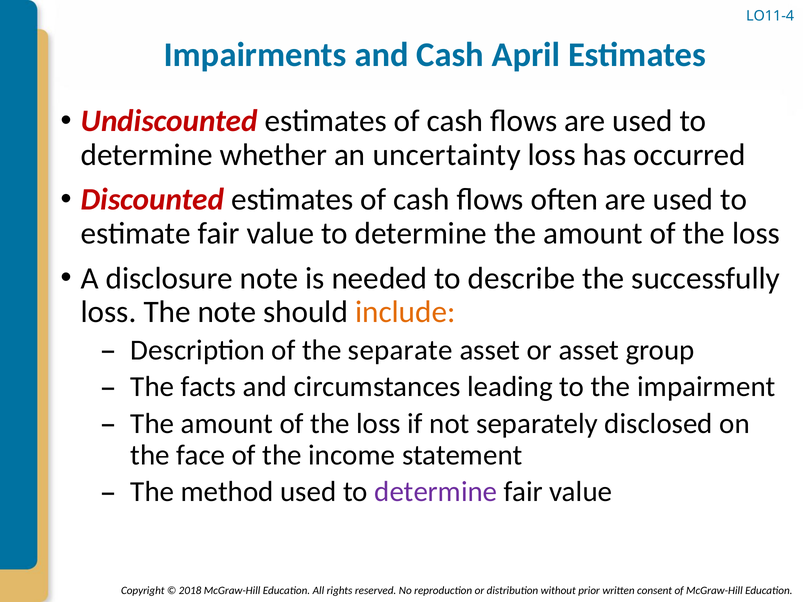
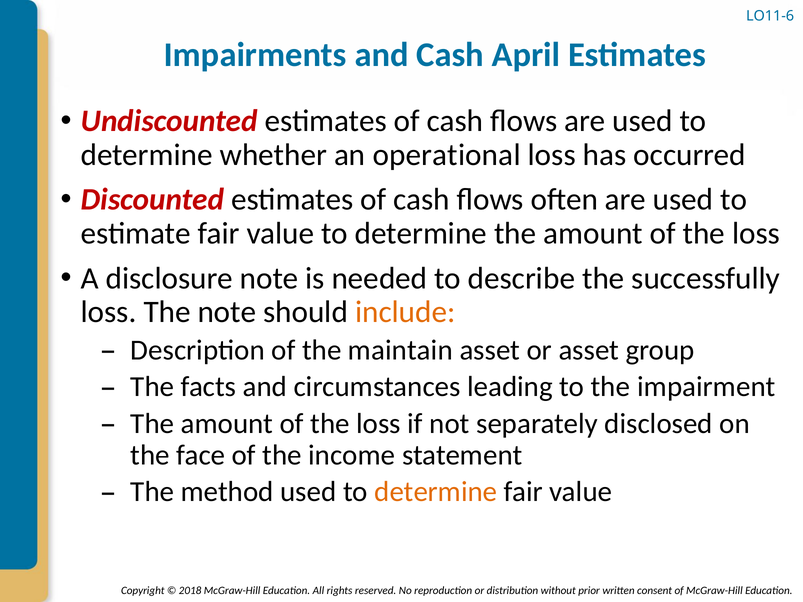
LO11-4: LO11-4 -> LO11-6 (770, 16)
uncertainty: uncertainty -> operational (447, 155)
separate: separate -> maintain (400, 350)
determine colour: purple -> orange (436, 492)
